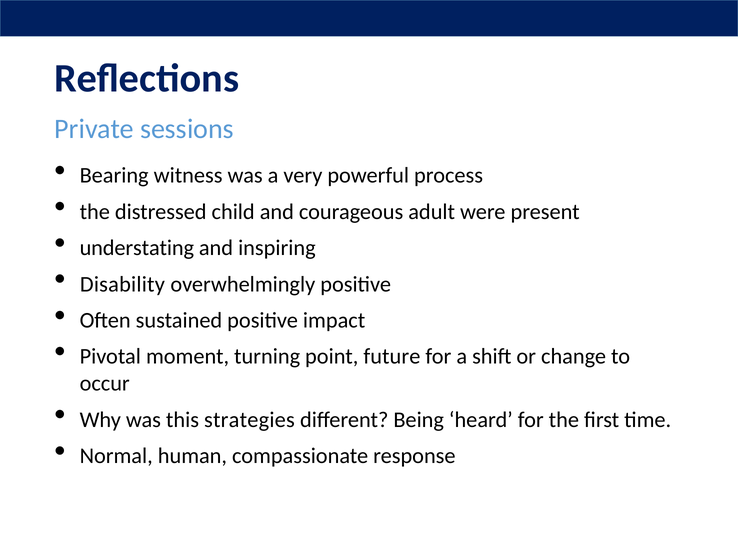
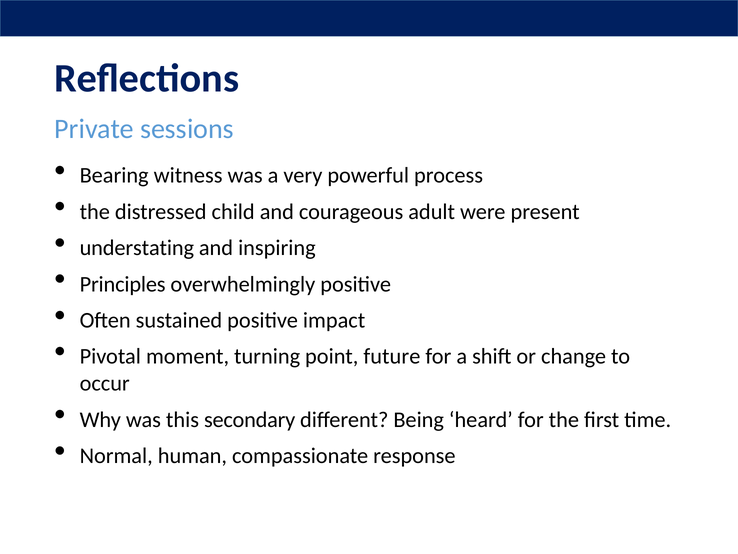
Disability: Disability -> Principles (123, 284)
strategies: strategies -> secondary (250, 419)
